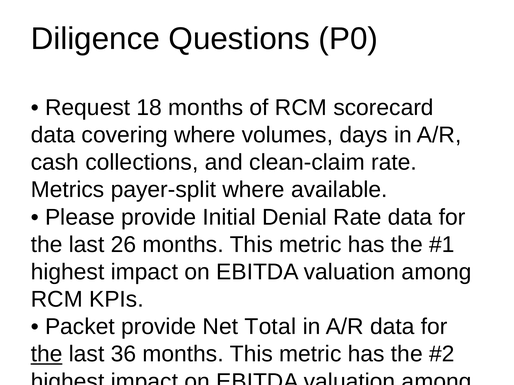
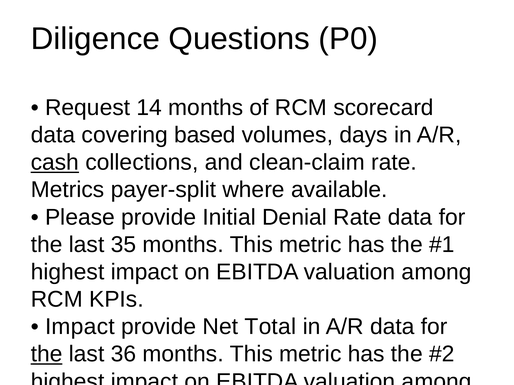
18: 18 -> 14 (149, 108)
covering where: where -> based (205, 135)
cash underline: none -> present (55, 163)
26: 26 -> 35 (123, 245)
Packet: Packet -> Impact (80, 327)
